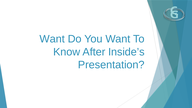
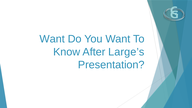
Inside’s: Inside’s -> Large’s (126, 52)
